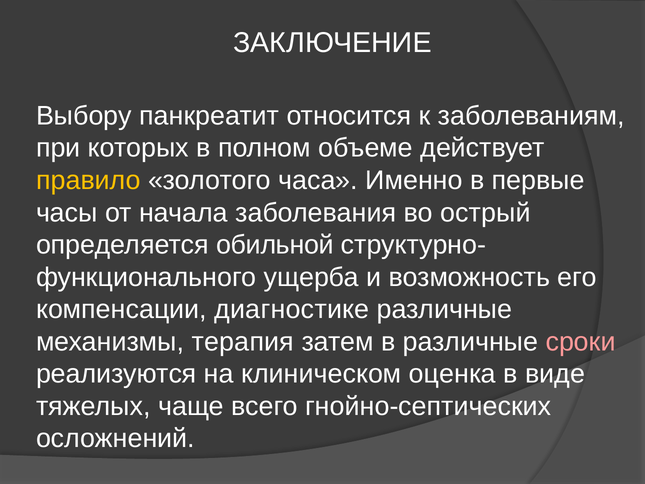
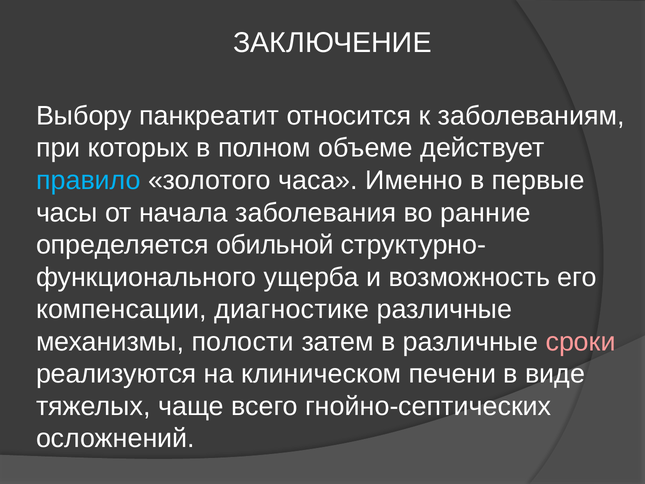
правило colour: yellow -> light blue (88, 180)
острый: острый -> ранние (485, 213)
терапия: терапия -> полости (243, 342)
оценка: оценка -> печени (452, 374)
